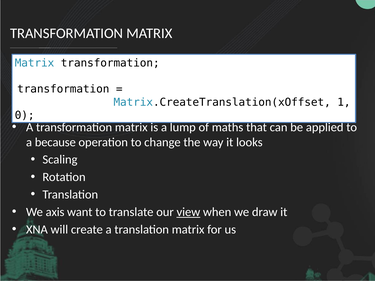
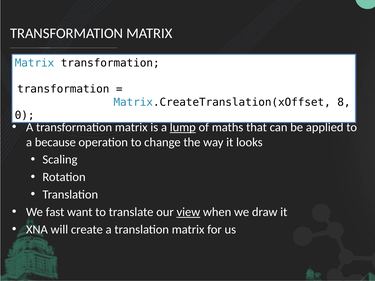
1: 1 -> 8 (344, 102)
lump underline: none -> present (183, 127)
axis: axis -> fast (55, 212)
